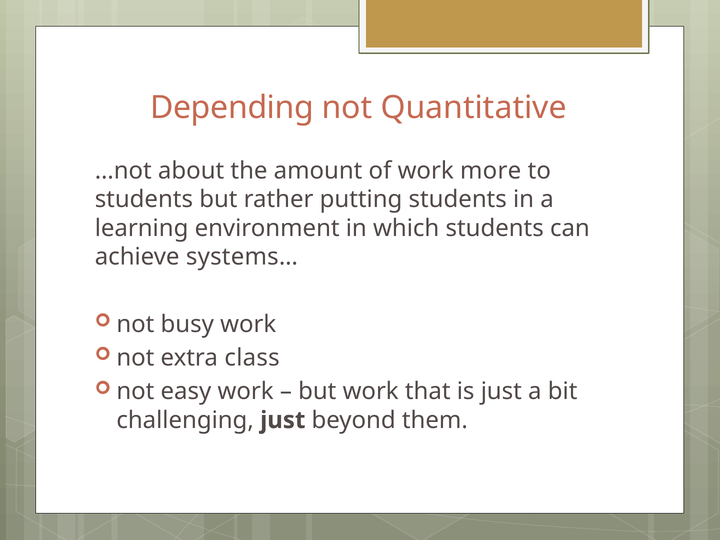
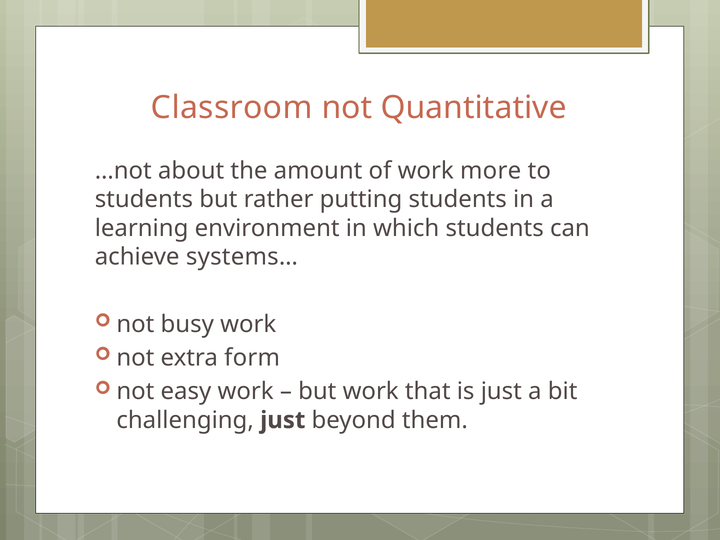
Depending: Depending -> Classroom (232, 108)
class: class -> form (252, 358)
